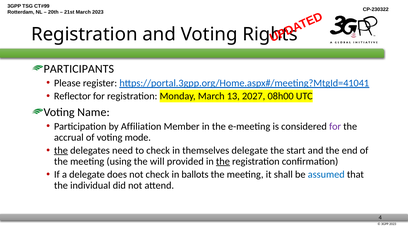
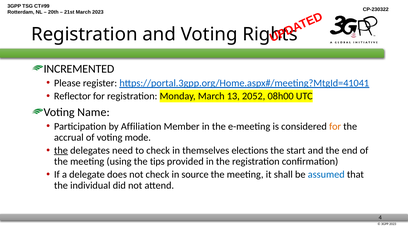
PARTICIPANTS: PARTICIPANTS -> INCREMENTED (79, 69)
2027: 2027 -> 2052 (254, 96)
for colour: purple -> orange (335, 127)
themselves delegate: delegate -> elections (250, 151)
will: will -> tips (157, 162)
the underline: present -> none (223, 162)
ballots: ballots -> source (195, 175)
